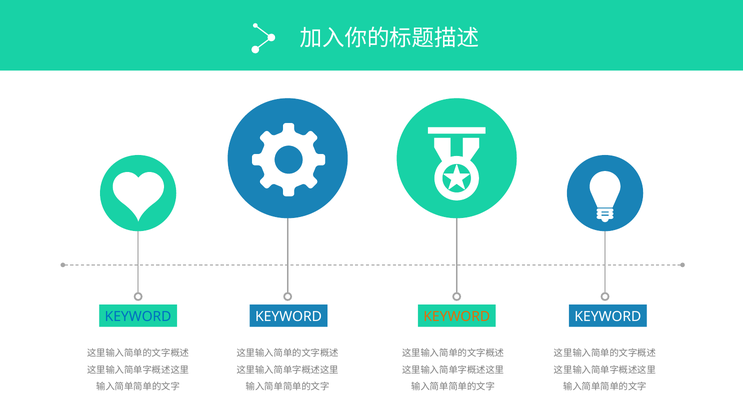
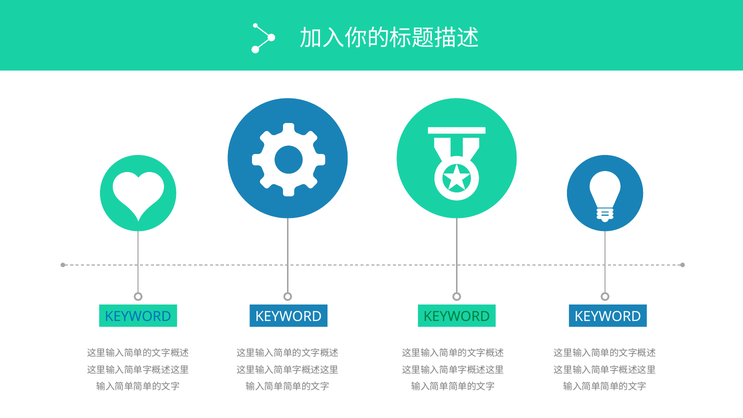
KEYWORD colour: orange -> green (457, 317)
